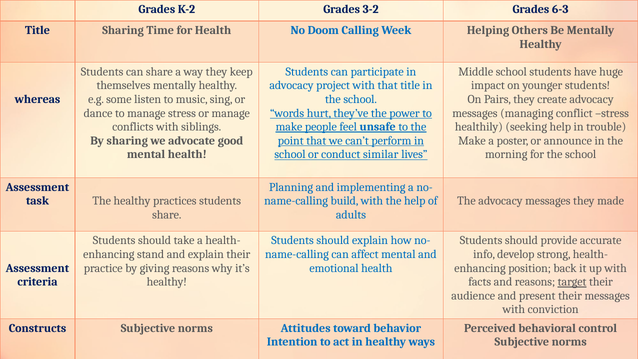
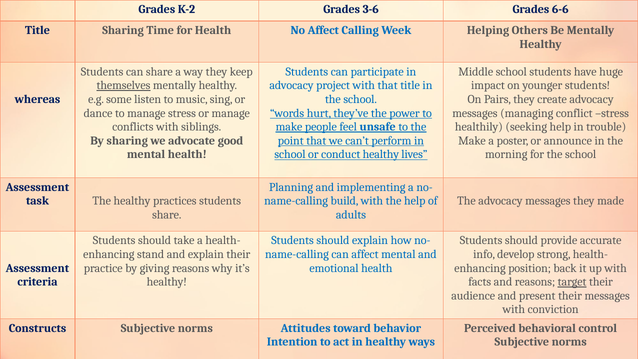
3-2: 3-2 -> 3-6 (371, 9)
6-3: 6-3 -> 6-6 (560, 9)
No Doom: Doom -> Affect (323, 30)
themselves underline: none -> present (123, 85)
conduct similar: similar -> healthy (381, 154)
